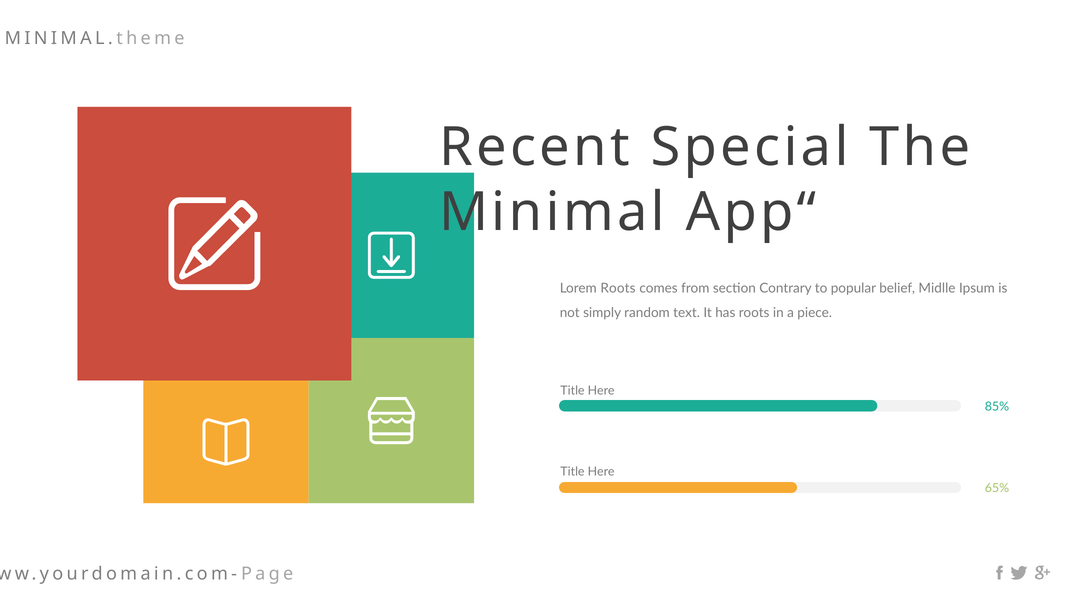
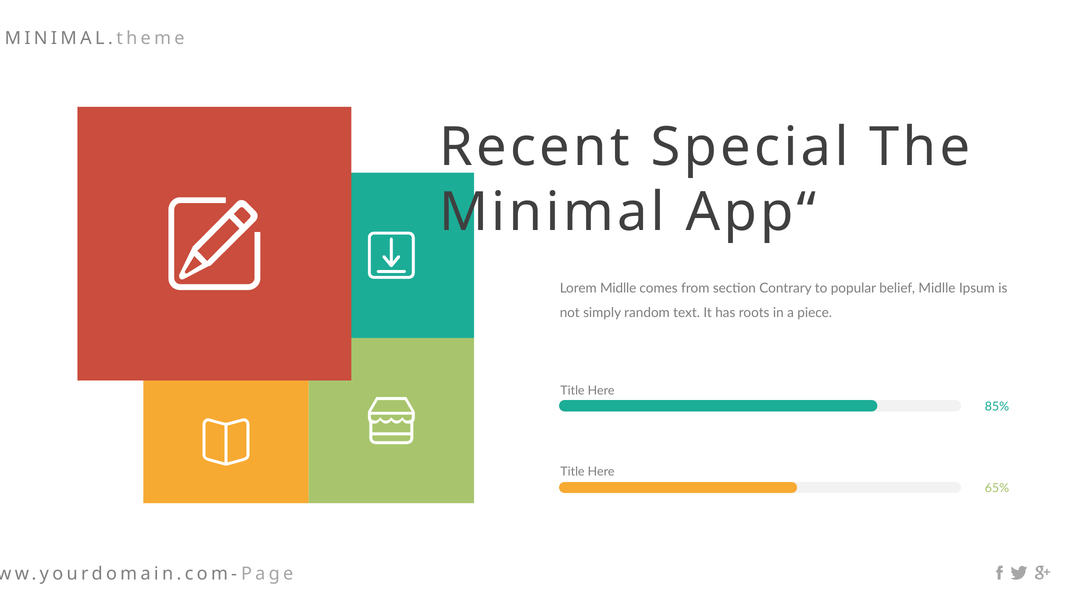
Lorem Roots: Roots -> Midlle (618, 289)
